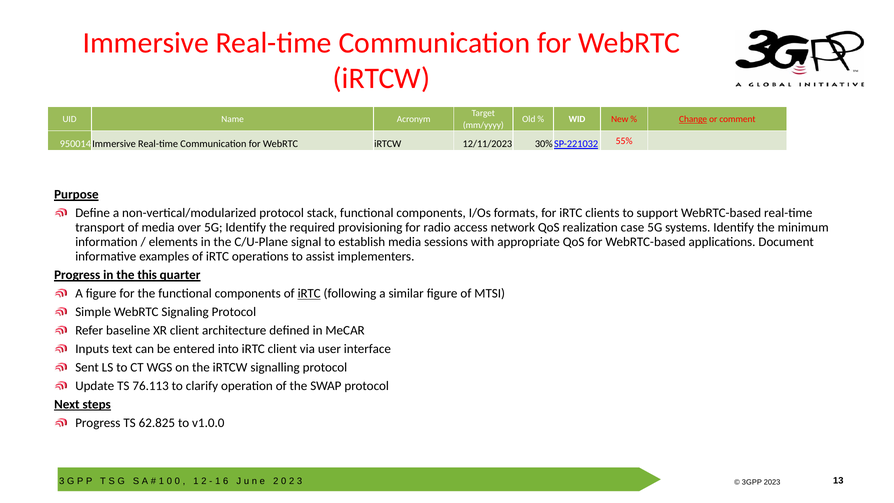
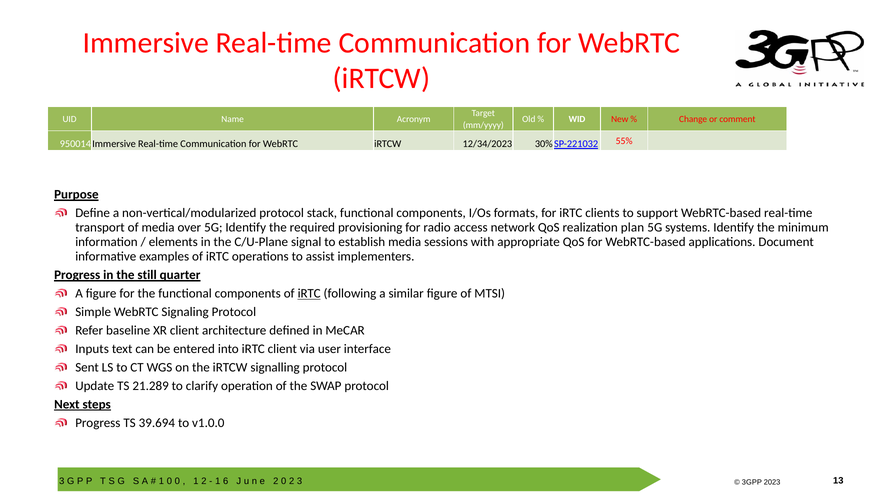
Change underline: present -> none (693, 119)
12/11/2023: 12/11/2023 -> 12/34/2023 (487, 144)
case: case -> plan (632, 227)
this: this -> still (147, 275)
76.113: 76.113 -> 21.289 (151, 386)
62.825: 62.825 -> 39.694 (157, 423)
